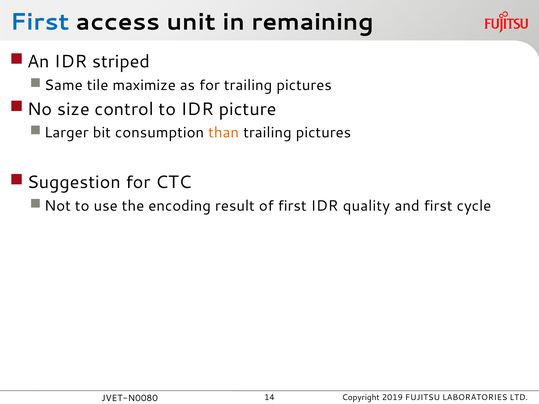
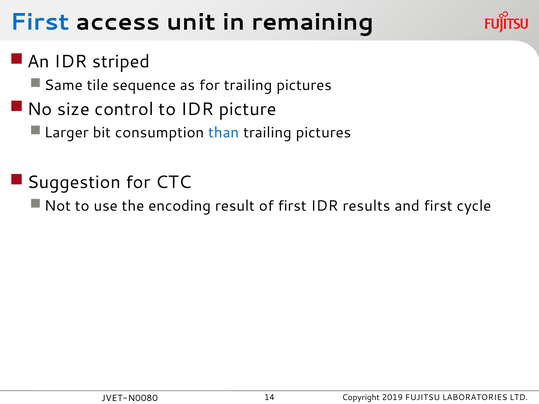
maximize: maximize -> sequence (144, 85)
than colour: orange -> blue (224, 133)
quality: quality -> results (366, 206)
